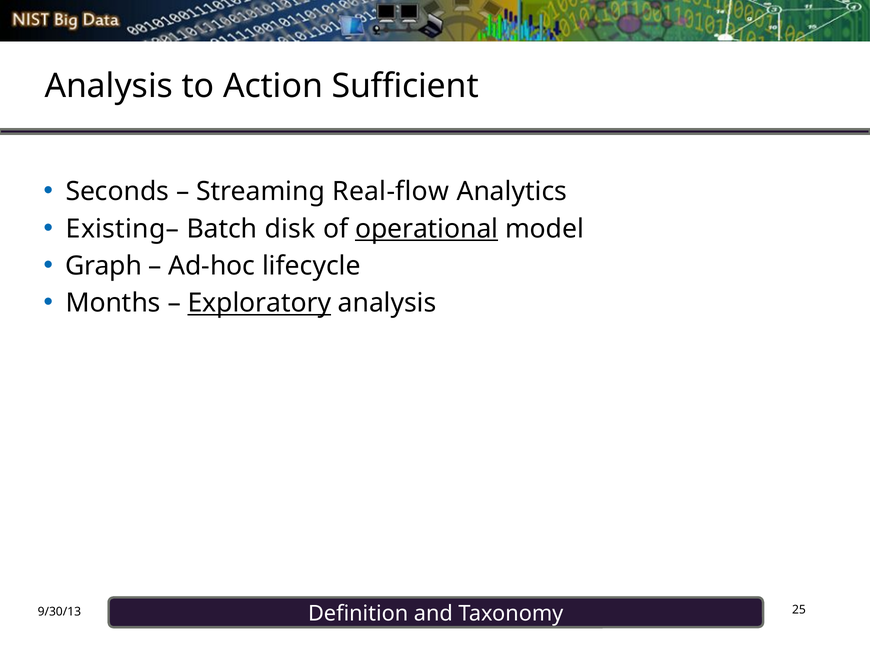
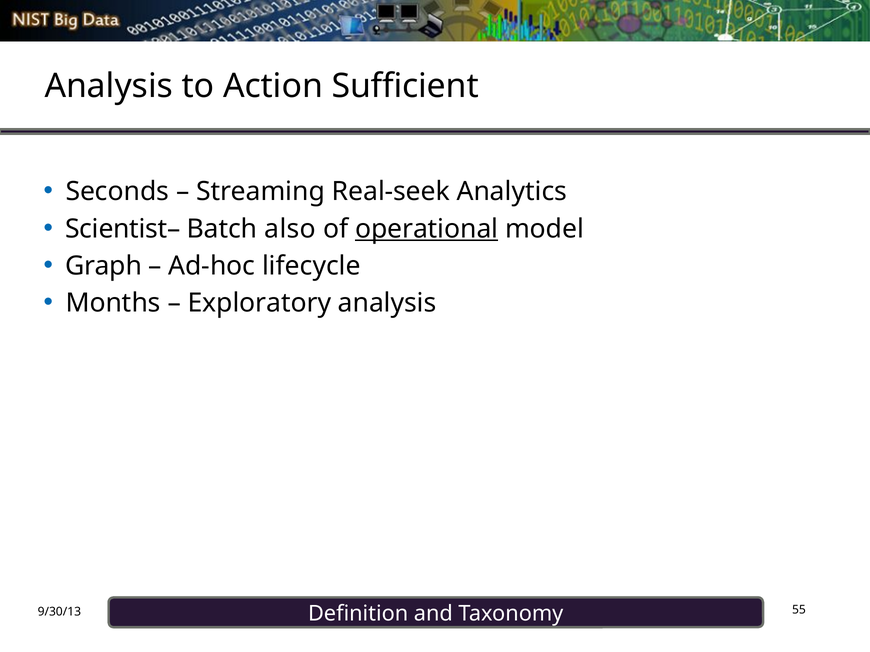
Real-flow: Real-flow -> Real-seek (391, 192)
Existing–: Existing– -> Scientist– (123, 229)
disk: disk -> also (290, 229)
Exploratory underline: present -> none (259, 303)
25: 25 -> 55 (799, 610)
